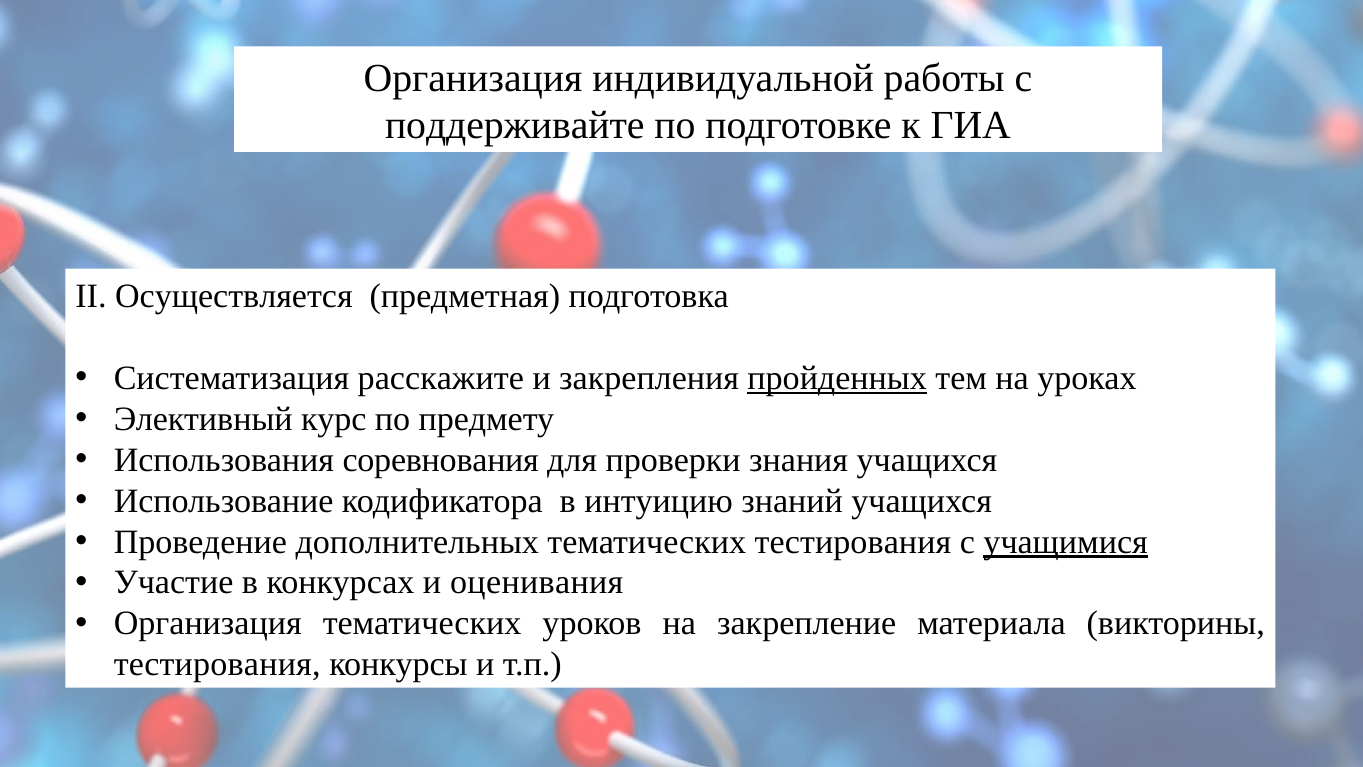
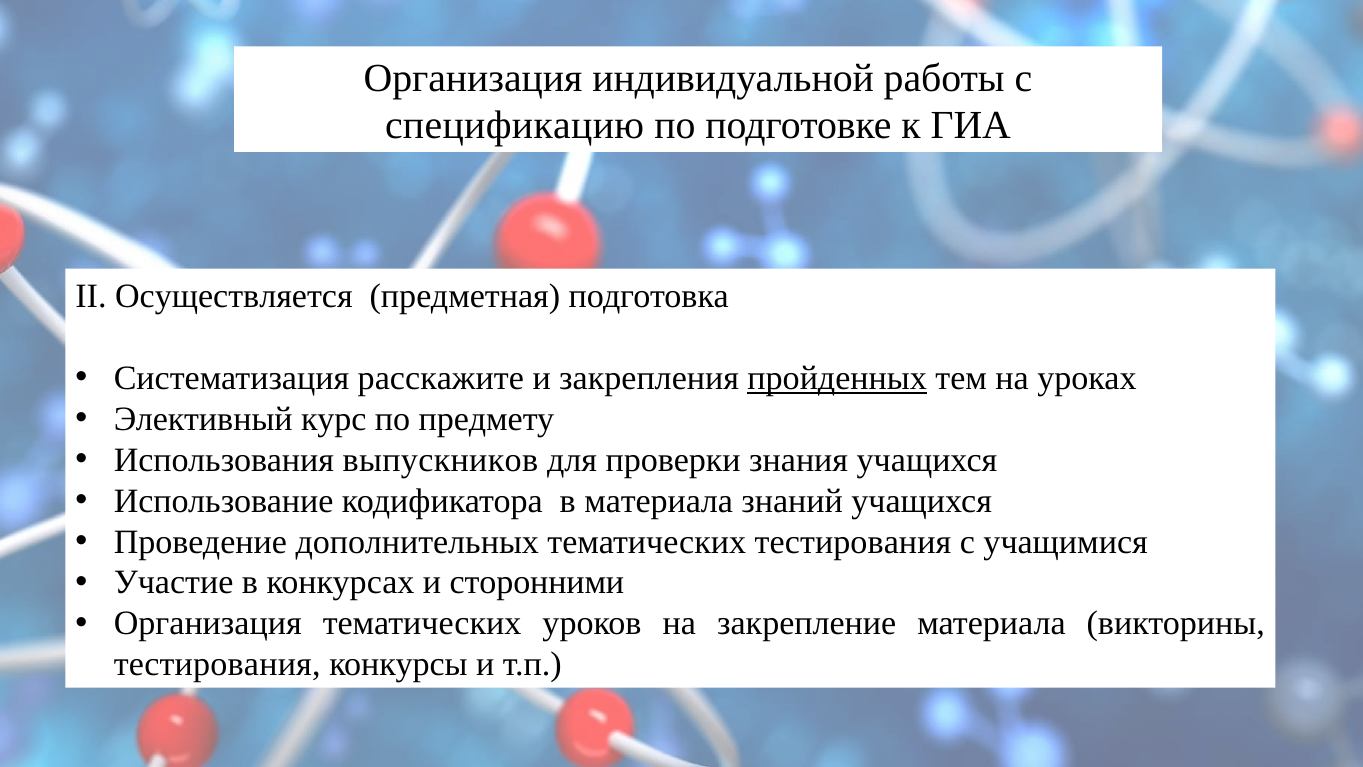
поддерживайте: поддерживайте -> спецификацию (515, 126)
соревнования: соревнования -> выпускников (440, 460)
в интуицию: интуицию -> материала (659, 501)
учащимися underline: present -> none (1066, 542)
оценивания: оценивания -> сторонними (537, 582)
